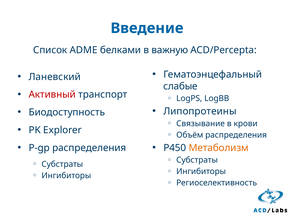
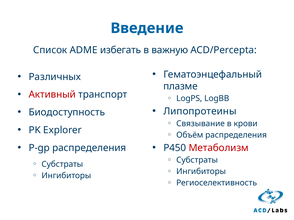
белками: белками -> избегать (121, 50)
Ланевский: Ланевский -> Различных (55, 77)
слабые: слабые -> плазме (180, 86)
Метаболизм colour: orange -> red (219, 148)
